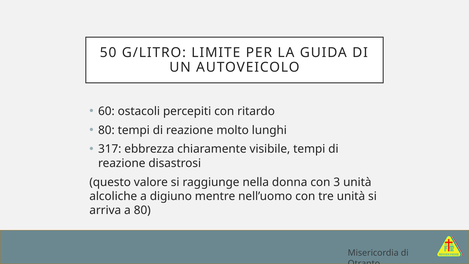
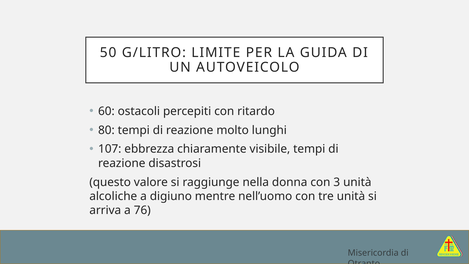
317: 317 -> 107 (110, 149)
a 80: 80 -> 76 (142, 210)
